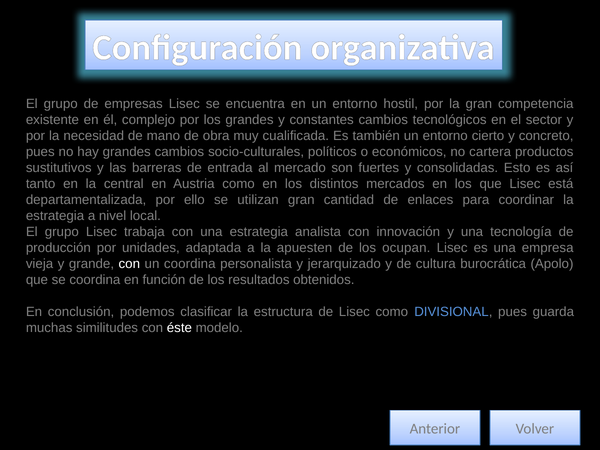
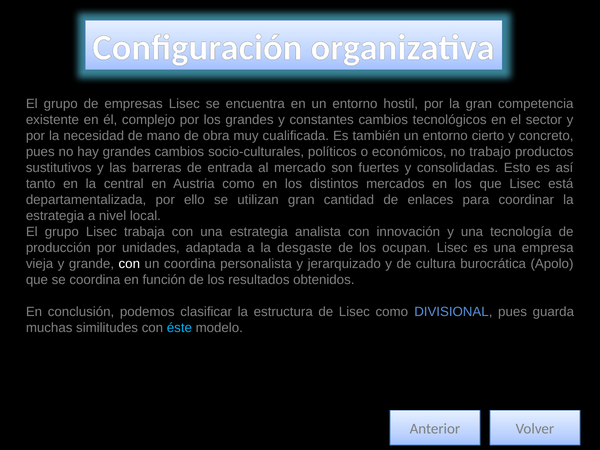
cartera: cartera -> trabajo (490, 152)
apuesten: apuesten -> desgaste (305, 248)
éste colour: white -> light blue (179, 328)
